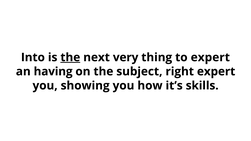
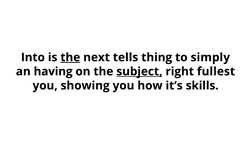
very: very -> tells (126, 57)
to expert: expert -> simply (210, 57)
subject underline: none -> present (139, 72)
right expert: expert -> fullest (216, 72)
